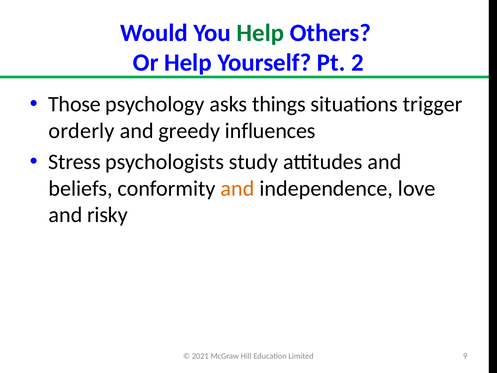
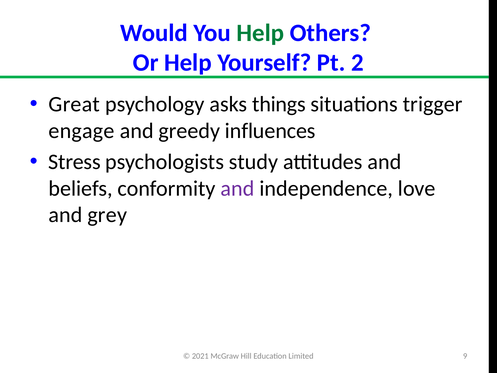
Those: Those -> Great (74, 104)
orderly: orderly -> engage (82, 131)
and colour: orange -> purple (238, 188)
risky: risky -> grey (107, 215)
